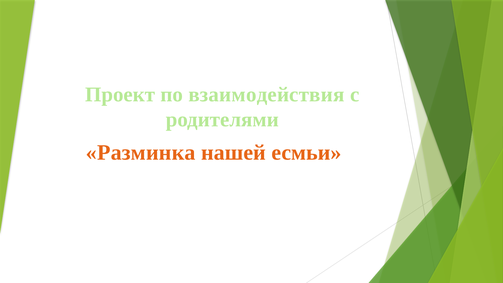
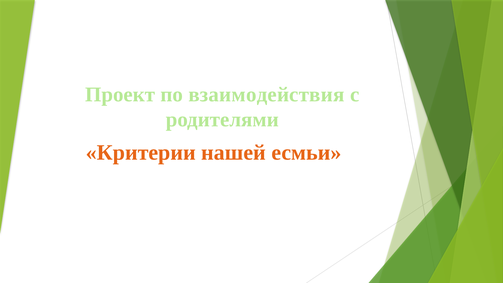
Разминка: Разминка -> Критерии (141, 152)
